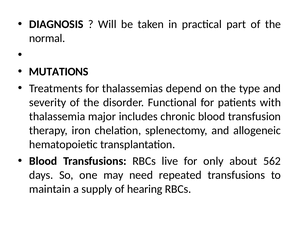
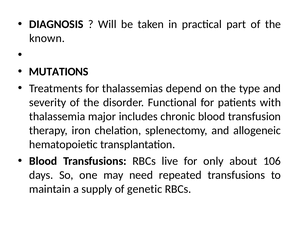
normal: normal -> known (47, 38)
562: 562 -> 106 (272, 161)
hearing: hearing -> genetic (145, 188)
